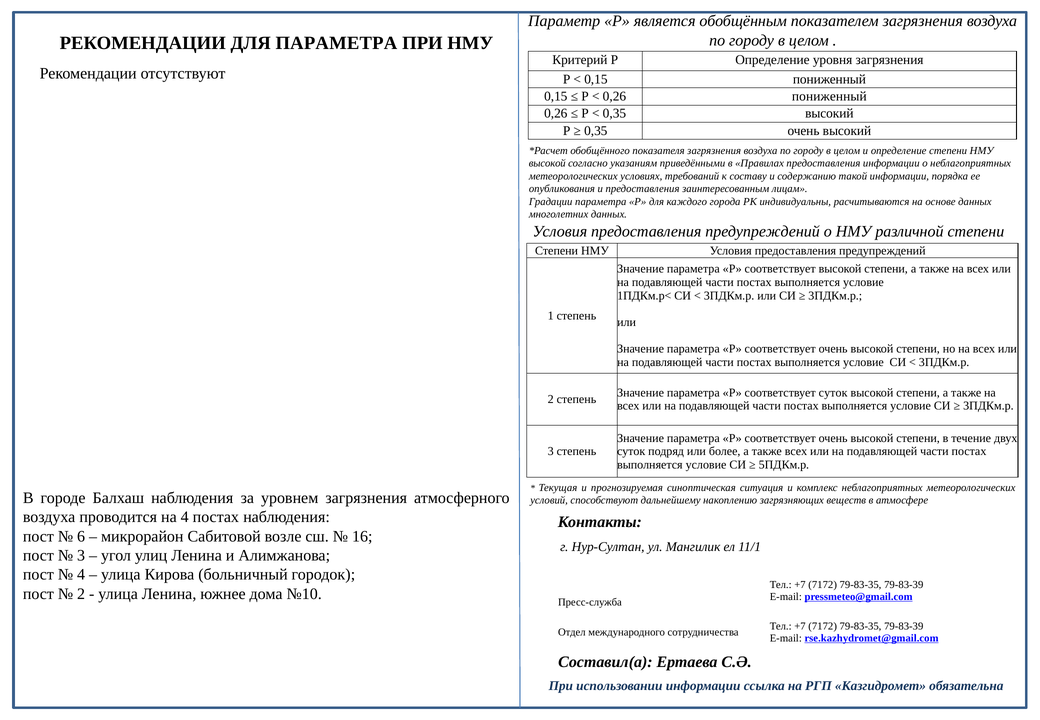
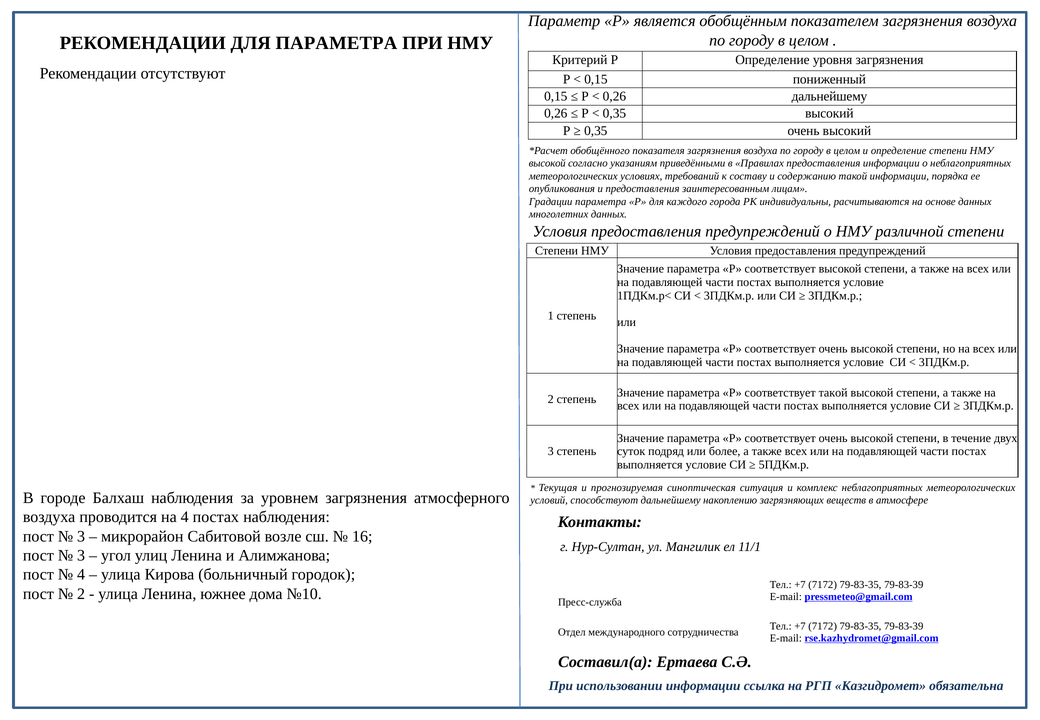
0,26 пониженный: пониженный -> дальнейшему (829, 96)
соответствует суток: суток -> такой (833, 393)
6: 6 -> 3 (81, 536)
